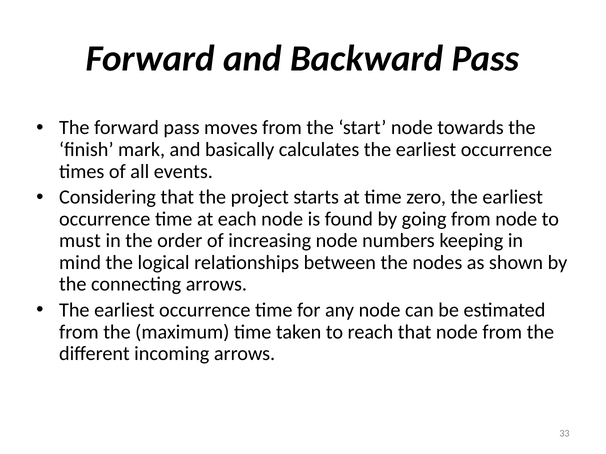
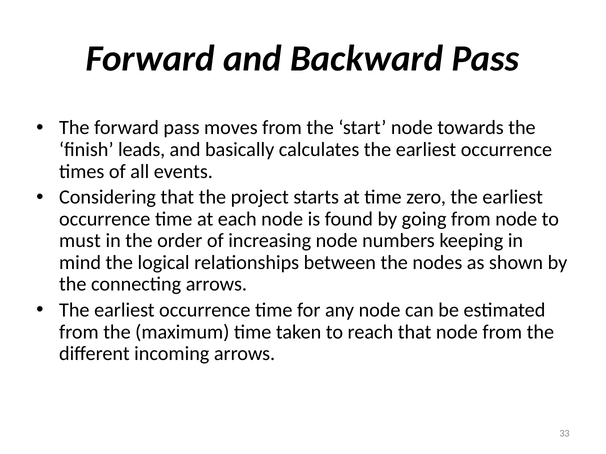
mark: mark -> leads (142, 150)
